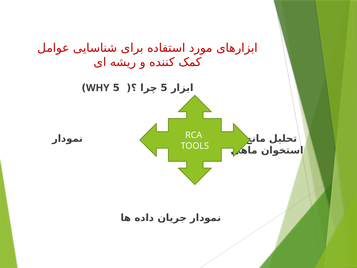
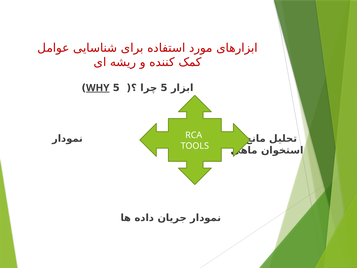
WHY underline: none -> present (98, 88)
